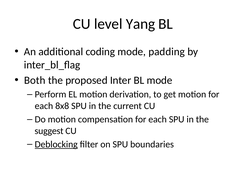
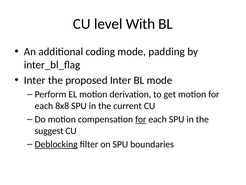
Yang: Yang -> With (141, 24)
Both: Both -> Inter (35, 80)
for underline: none -> present (141, 119)
